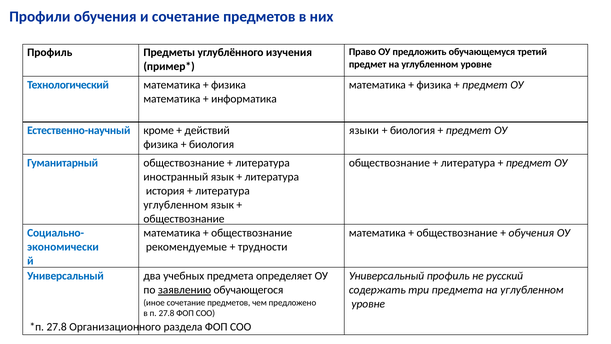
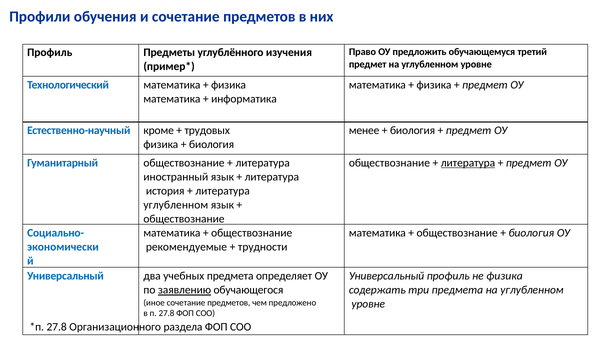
действий: действий -> трудовых (207, 131)
языки: языки -> менее (364, 131)
литература underline: none -> present (468, 163)
обучения: обучения -> биология (531, 233)
не русский: русский -> физика (505, 276)
